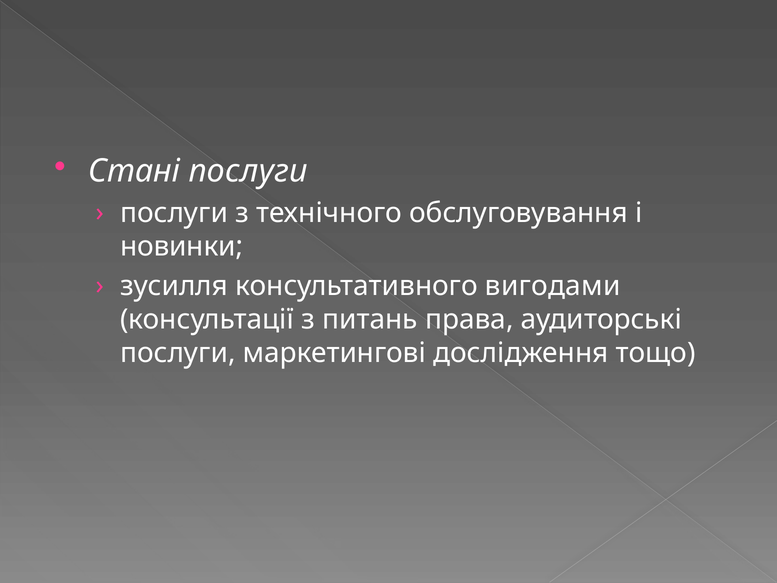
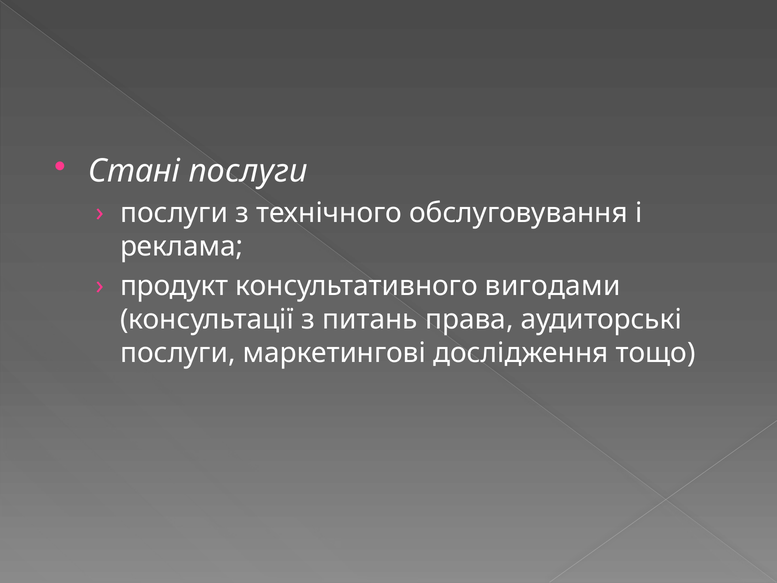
новинки: новинки -> реклама (182, 246)
зусилля: зусилля -> продукт (174, 286)
